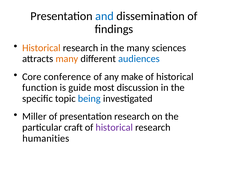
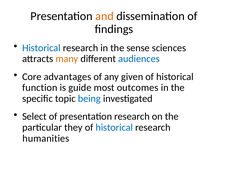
and colour: blue -> orange (105, 16)
Historical colour: orange -> blue (41, 48)
the many: many -> sense (138, 48)
conference: conference -> advantages (67, 77)
make: make -> given (132, 77)
discussion: discussion -> outcomes (138, 88)
Miller: Miller -> Select (34, 116)
craft: craft -> they (73, 127)
historical colour: purple -> blue (114, 127)
